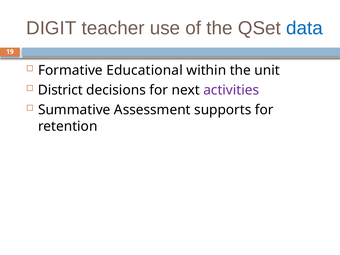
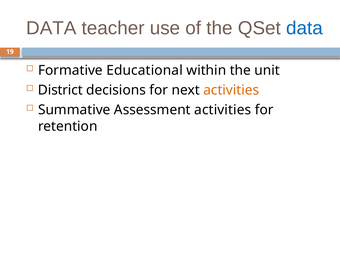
DIGIT: DIGIT -> DATA (51, 28)
activities colour: purple -> orange (231, 90)
Assessment supports: supports -> activities (223, 110)
